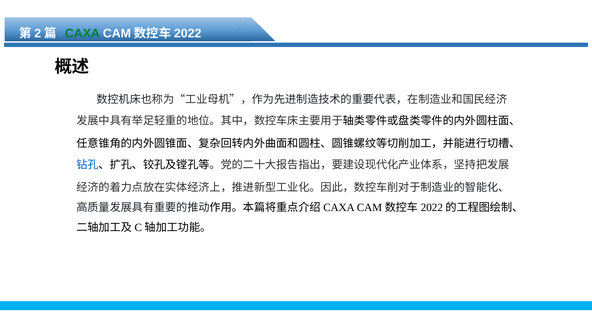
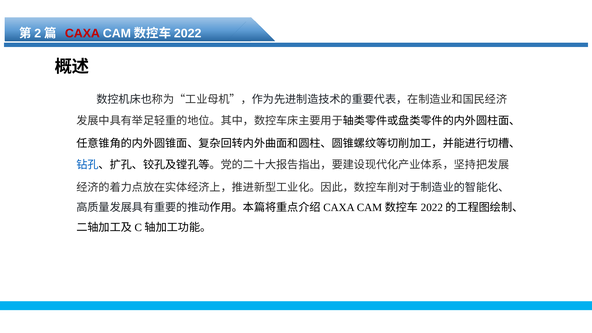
CAXA colour: green -> red (82, 33)
